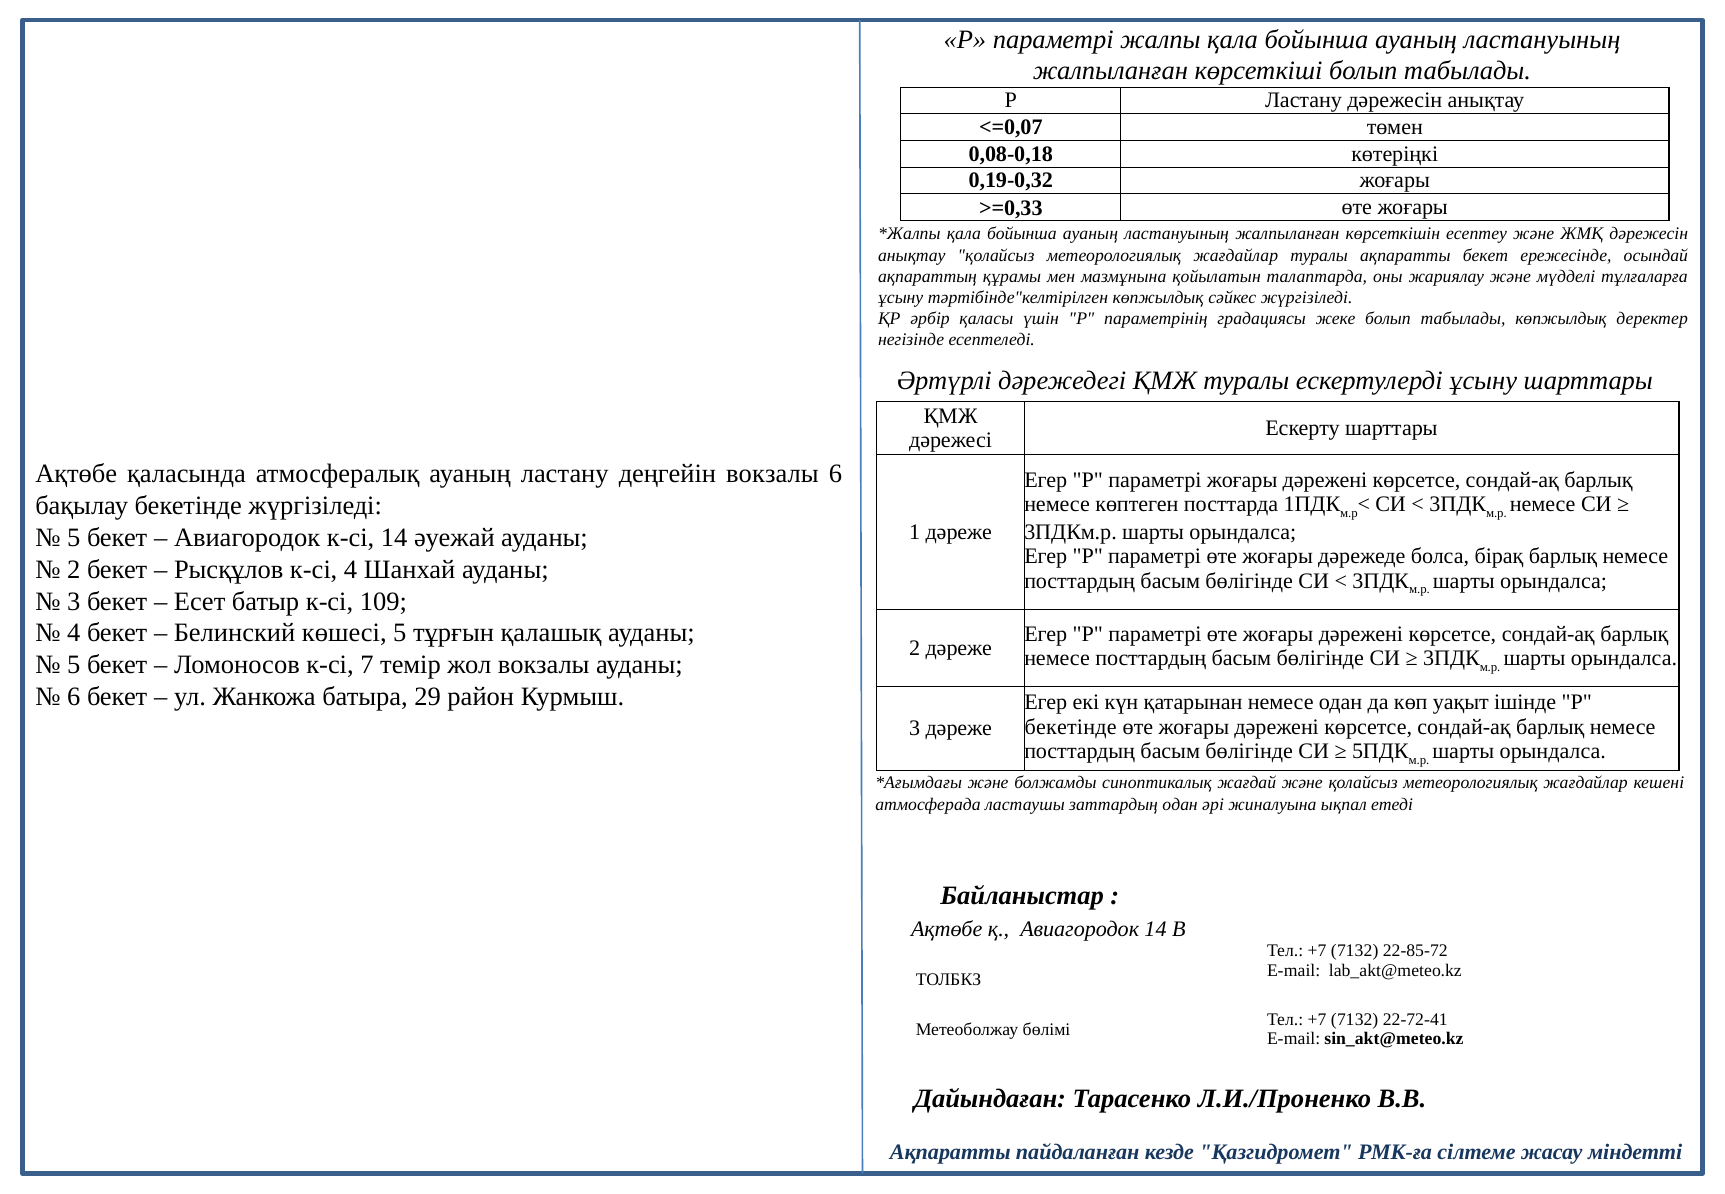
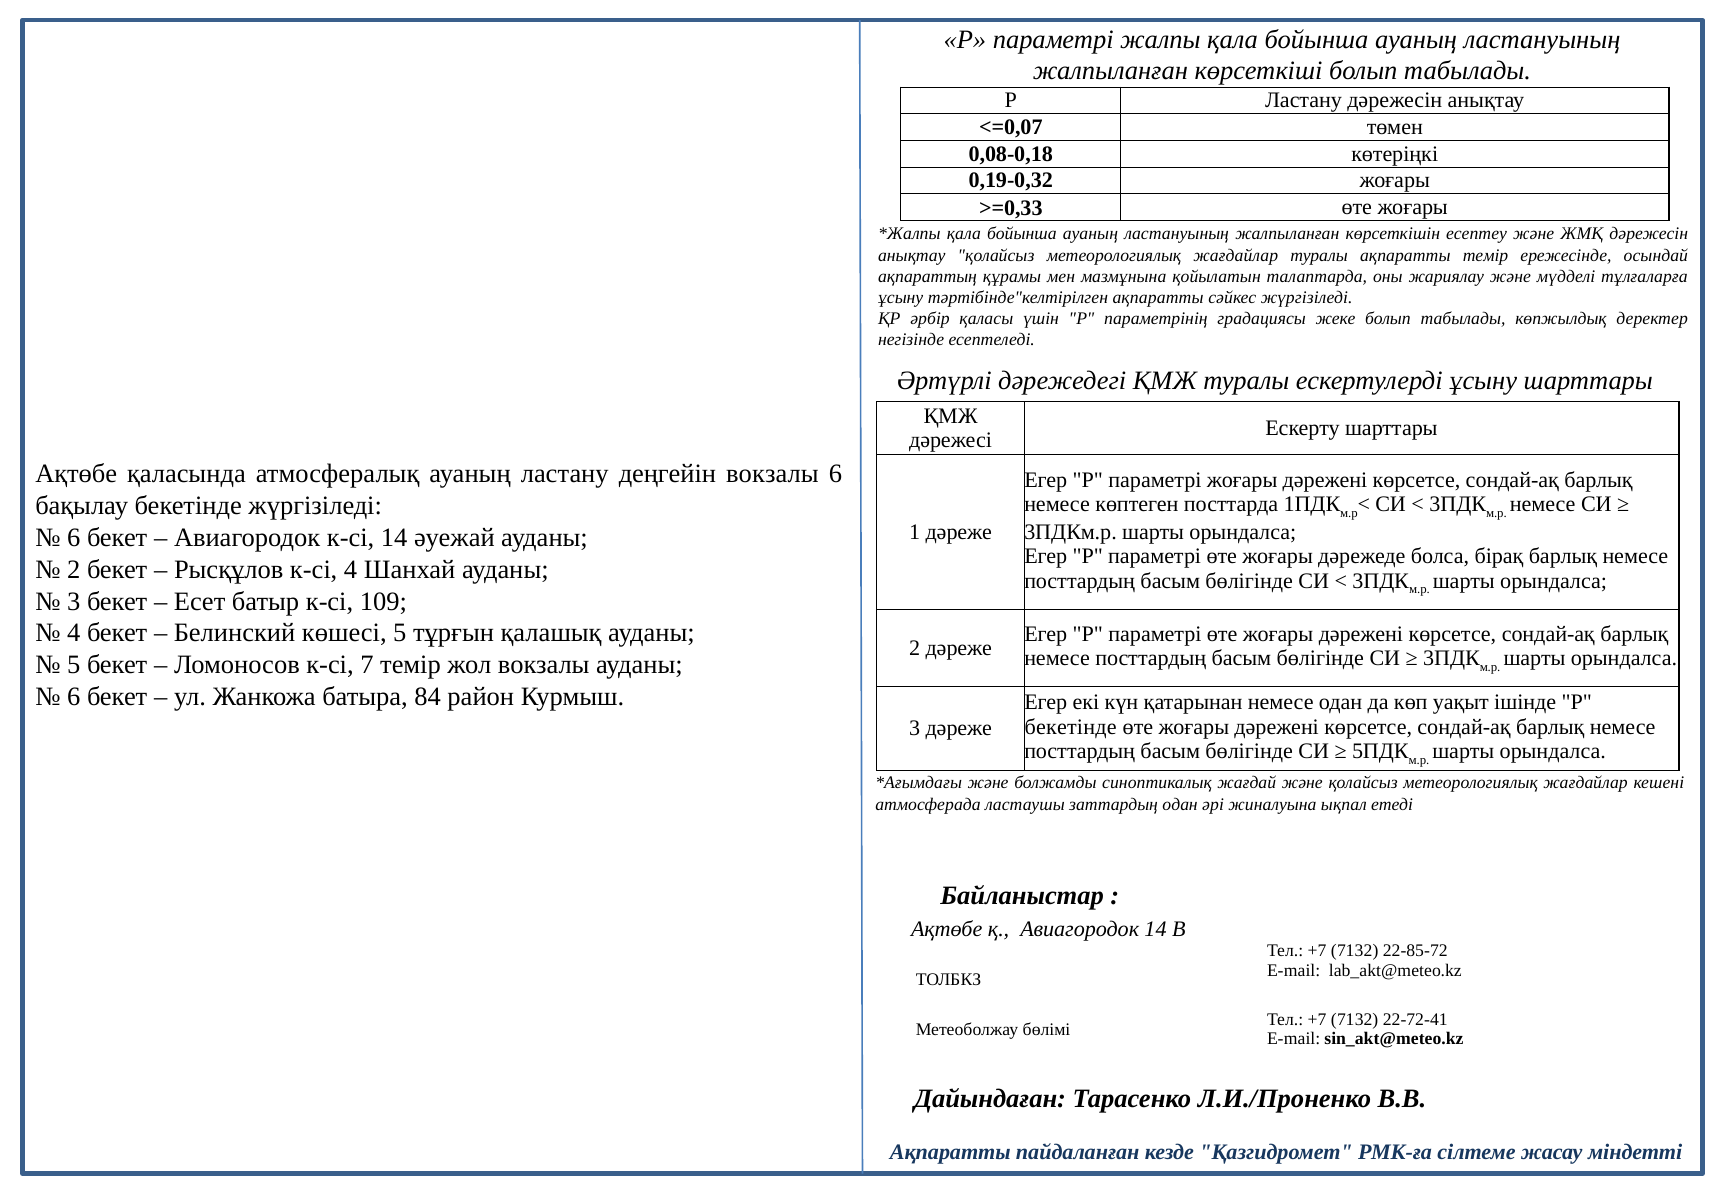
ақпаратты бекет: бекет -> темір (1485, 255)
тәртібінде"келтірілген көпжылдық: көпжылдық -> ақпаратты (1158, 298)
5: 5 -> 6 (74, 538)
29: 29 -> 84 (428, 697)
